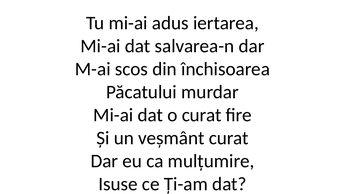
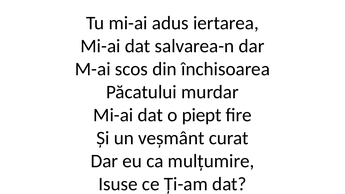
o curat: curat -> piept (202, 115)
